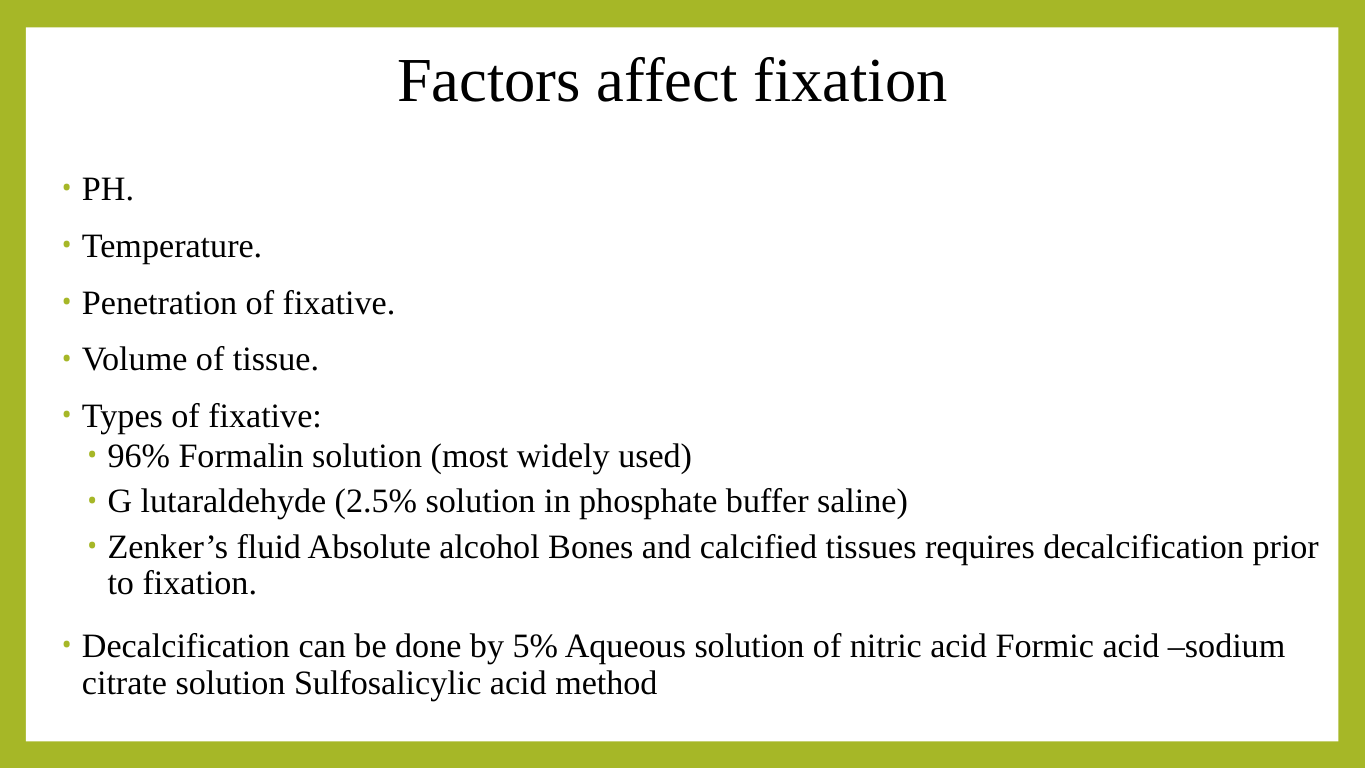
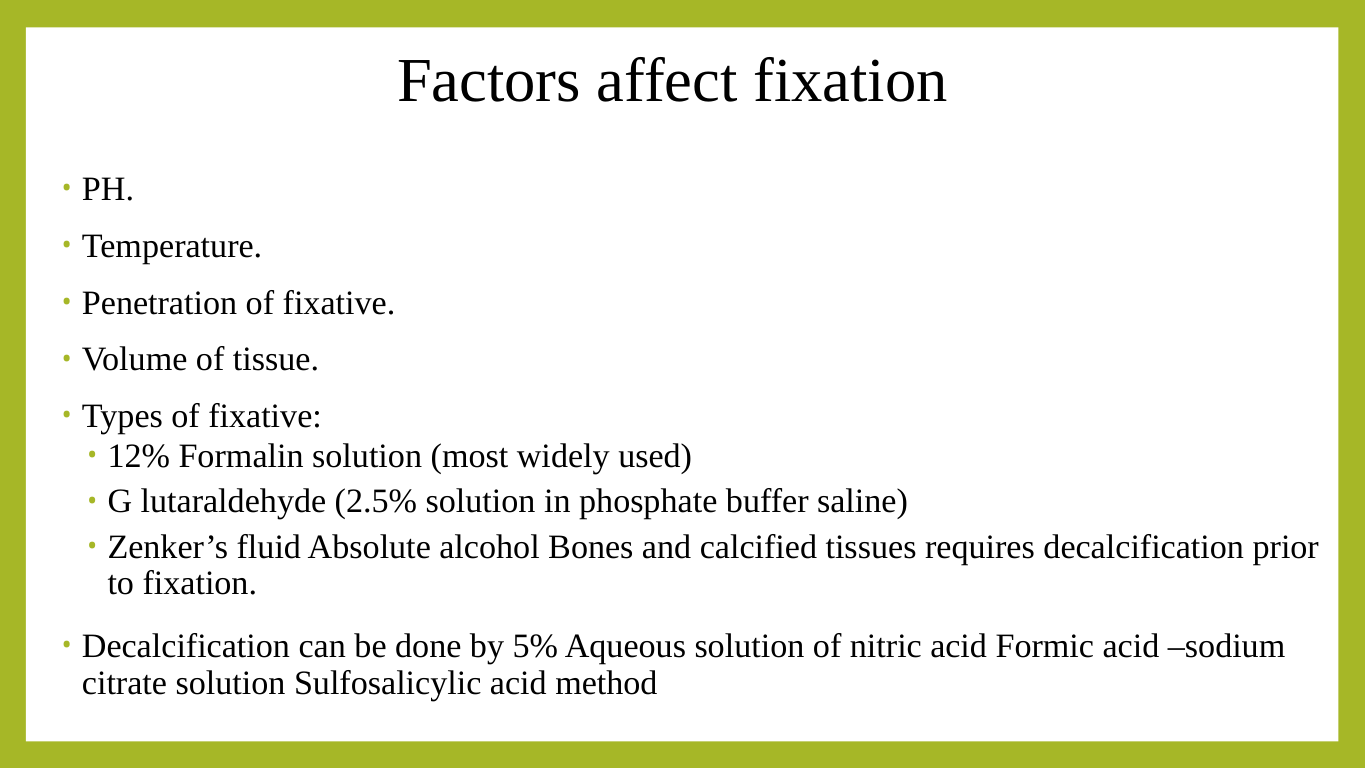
96%: 96% -> 12% (139, 456)
